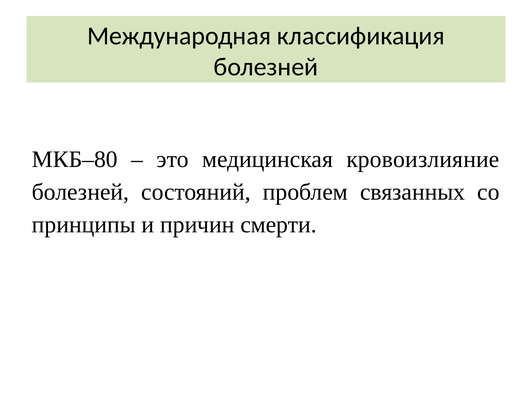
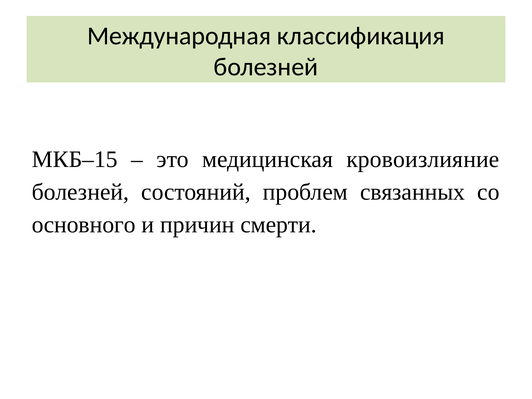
МКБ–80: МКБ–80 -> МКБ–15 (75, 159)
принципы: принципы -> основного (84, 225)
